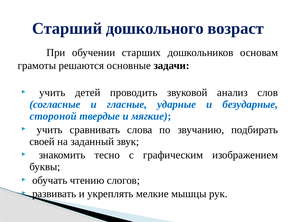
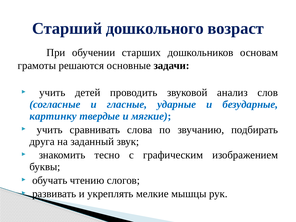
стороной: стороной -> картинку (53, 116)
своей: своей -> друга (42, 142)
